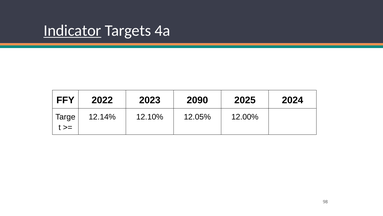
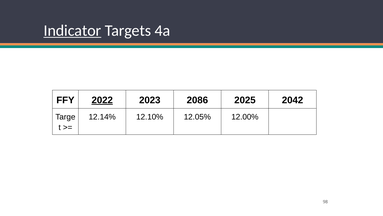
2022 underline: none -> present (102, 100)
2090: 2090 -> 2086 (197, 100)
2024: 2024 -> 2042 (293, 100)
